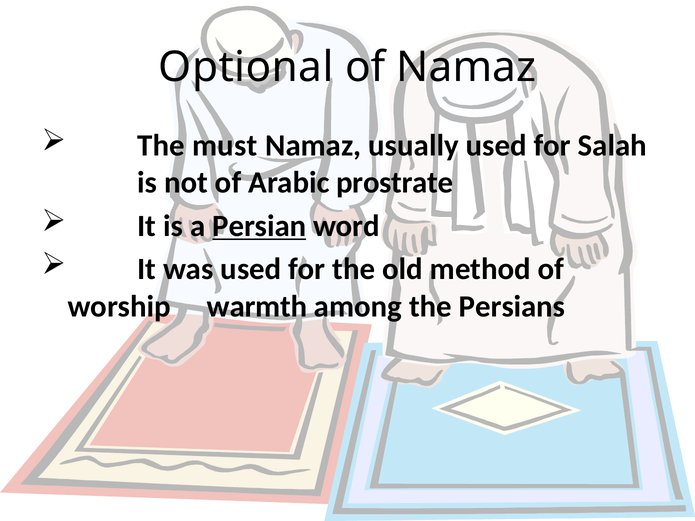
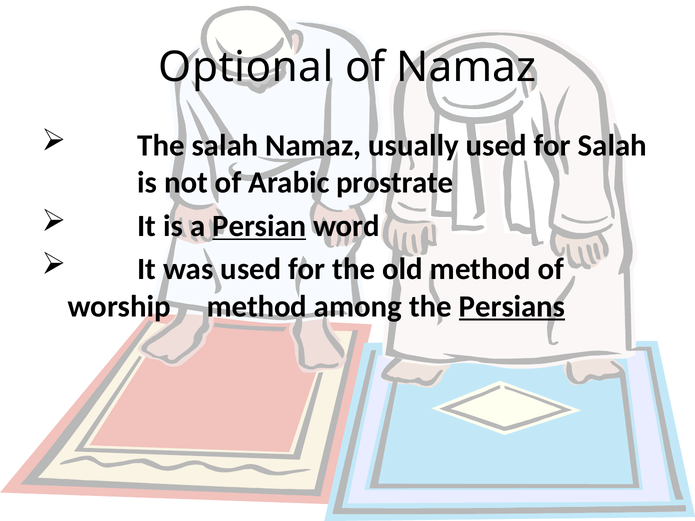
The must: must -> salah (225, 146)
worship warmth: warmth -> method (257, 306)
Persians underline: none -> present (512, 306)
